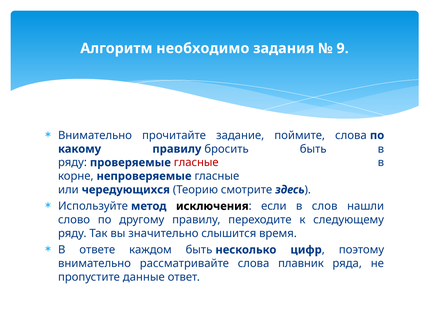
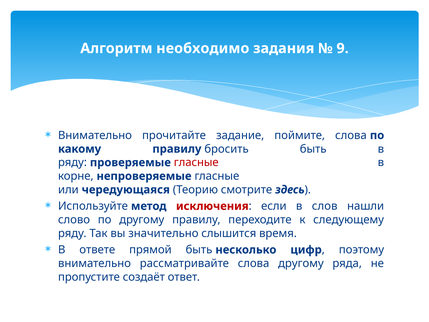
чередующихся: чередующихся -> чередующаяся (126, 190)
исключения colour: black -> red (212, 206)
каждом: каждом -> прямой (150, 250)
слова плавник: плавник -> другому (301, 263)
данные: данные -> создаёт (144, 277)
